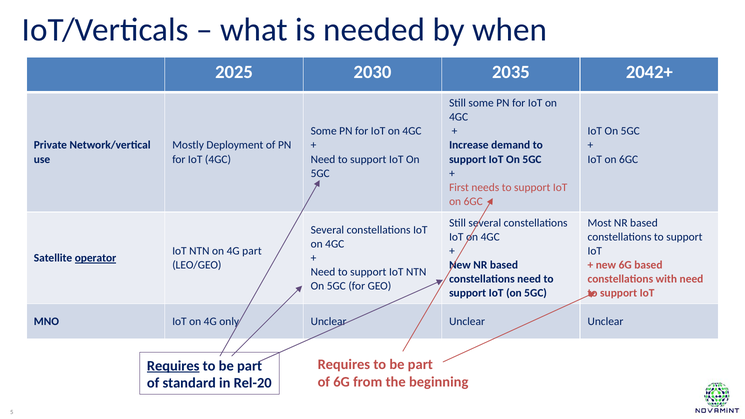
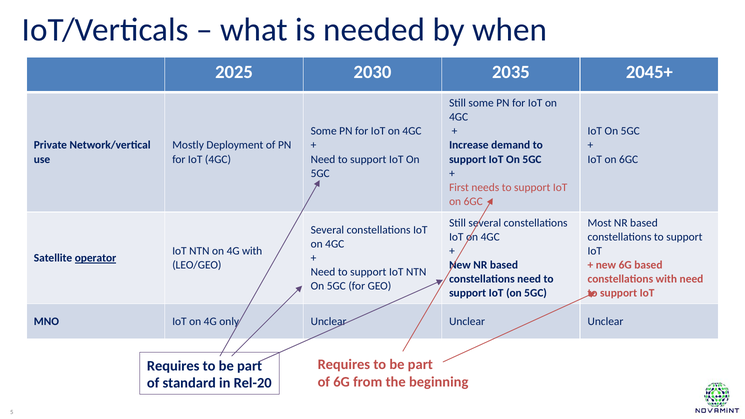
2042+: 2042+ -> 2045+ (649, 72)
4G part: part -> with (252, 251)
Requires underline: present -> none (173, 366)
